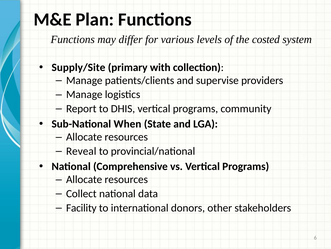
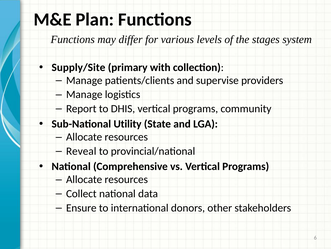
costed: costed -> stages (266, 39)
When: When -> Utility (128, 124)
Facility: Facility -> Ensure (81, 207)
